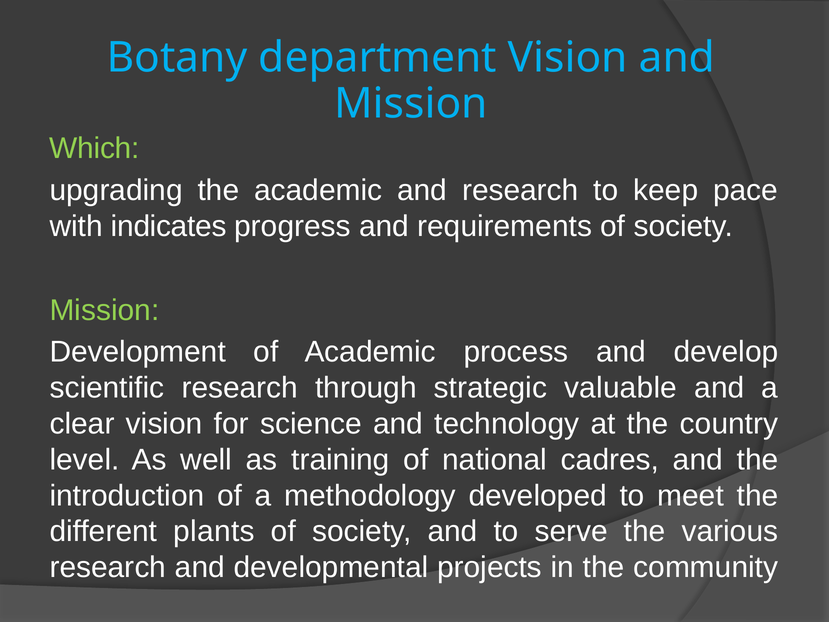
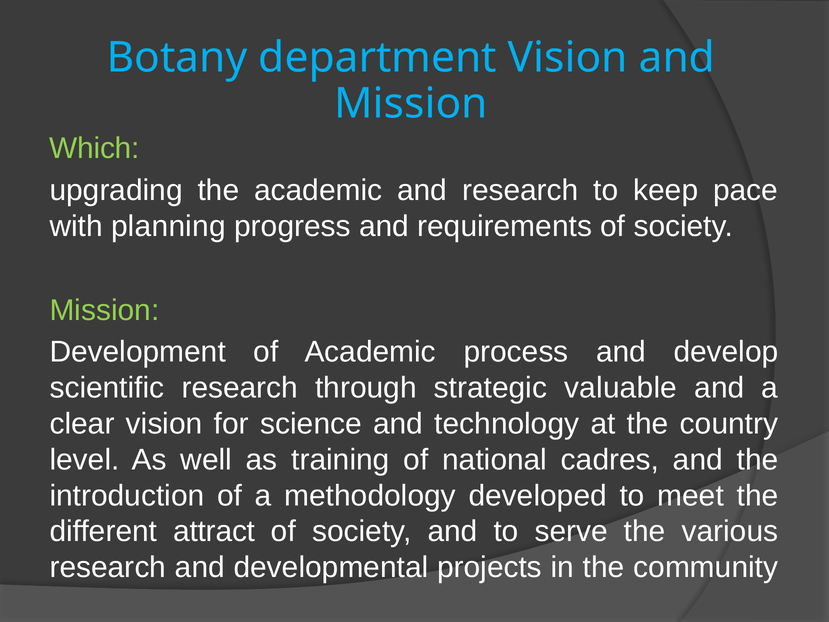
indicates: indicates -> planning (168, 226)
plants: plants -> attract (214, 531)
